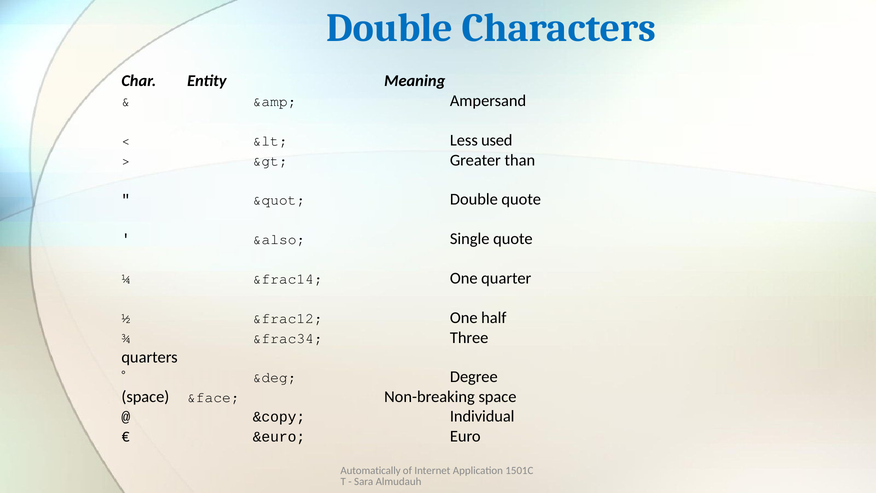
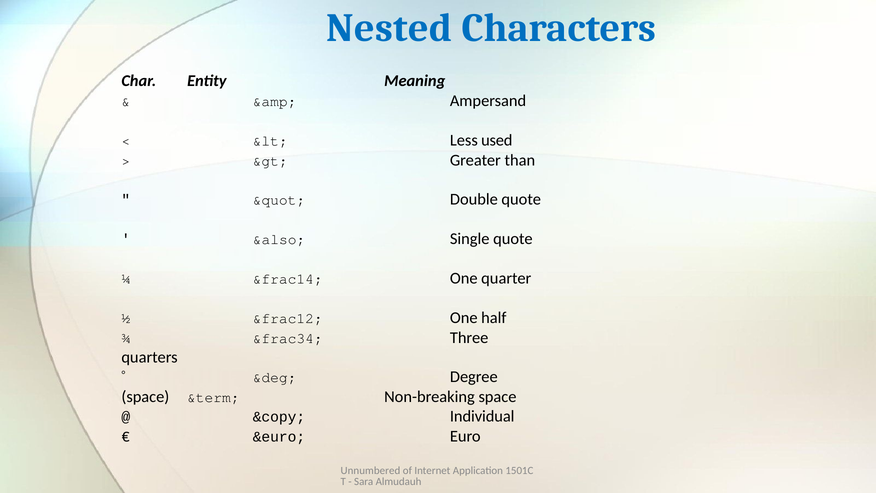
Double: Double -> Nested (389, 28)
&face: &face -> &term (213, 397)
Automatically: Automatically -> Unnumbered (370, 470)
